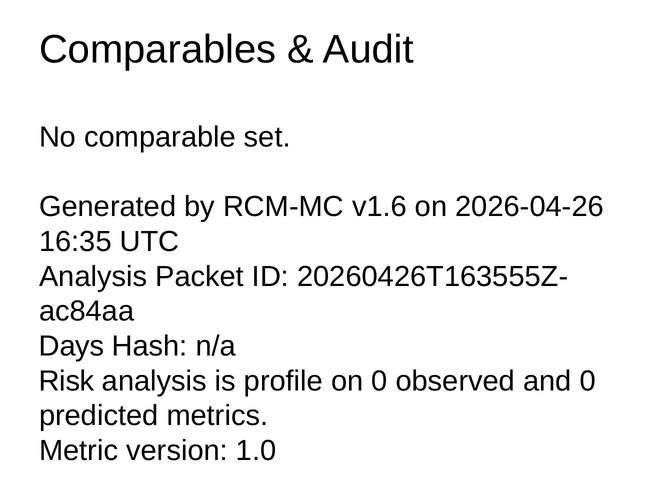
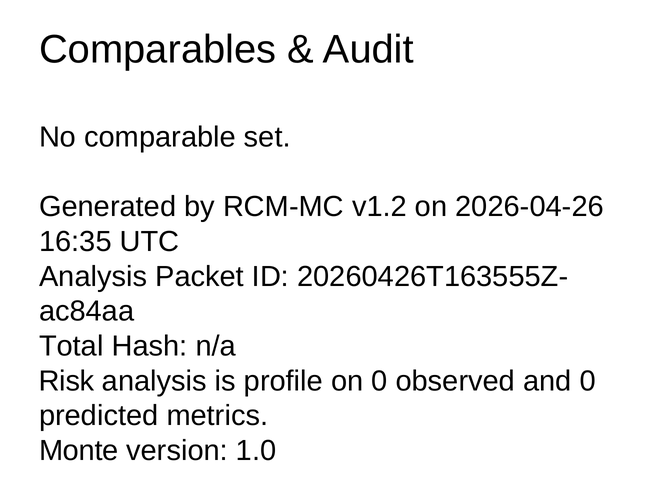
v1.6: v1.6 -> v1.2 (379, 207)
Days: Days -> Total (71, 346)
Metric: Metric -> Monte (79, 450)
